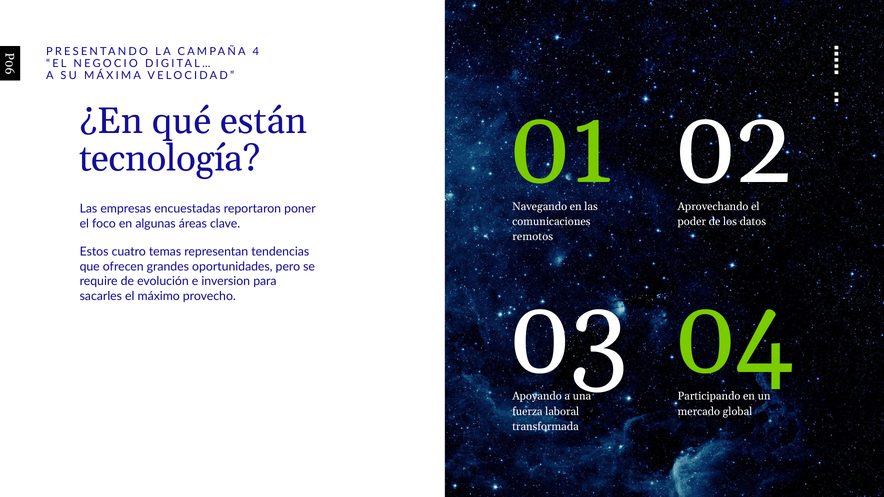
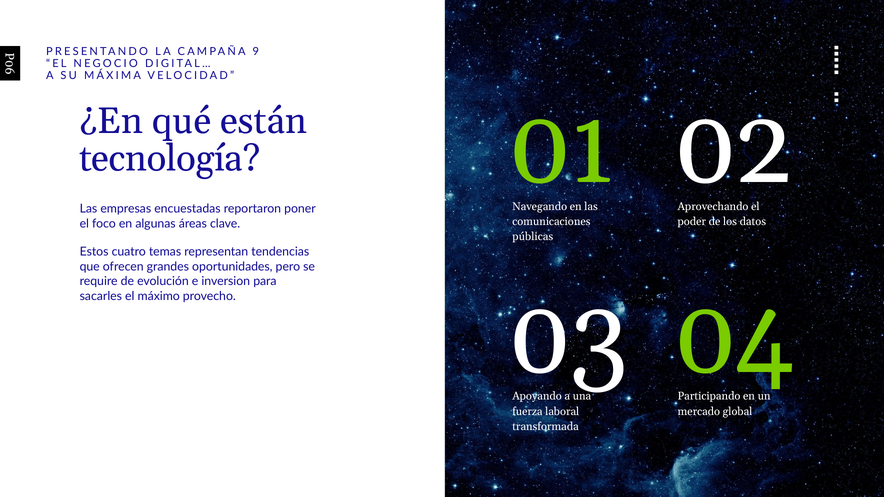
4: 4 -> 9 (256, 52)
remotos: remotos -> públicas (533, 237)
